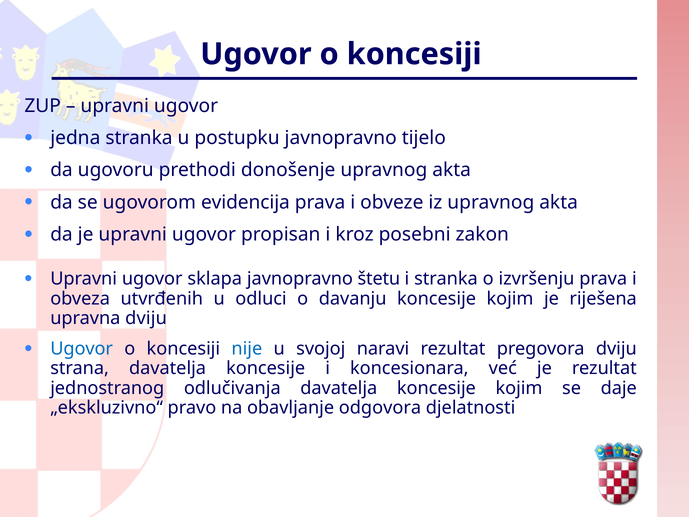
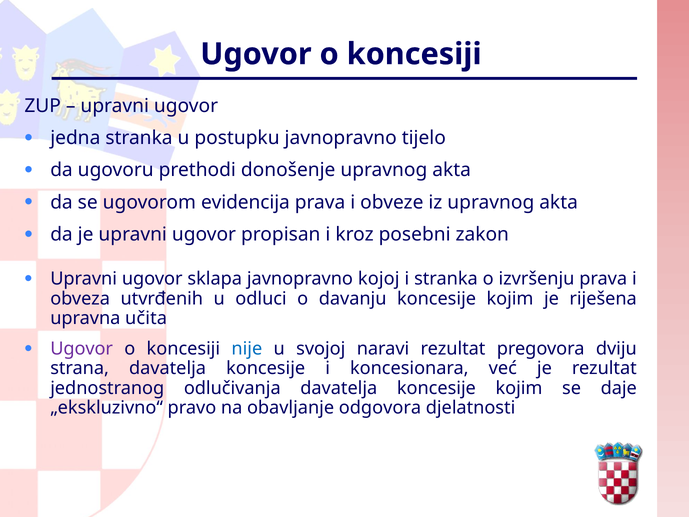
štetu: štetu -> kojoj (379, 279)
upravna dviju: dviju -> učita (146, 318)
Ugovor colour: blue -> purple (82, 349)
